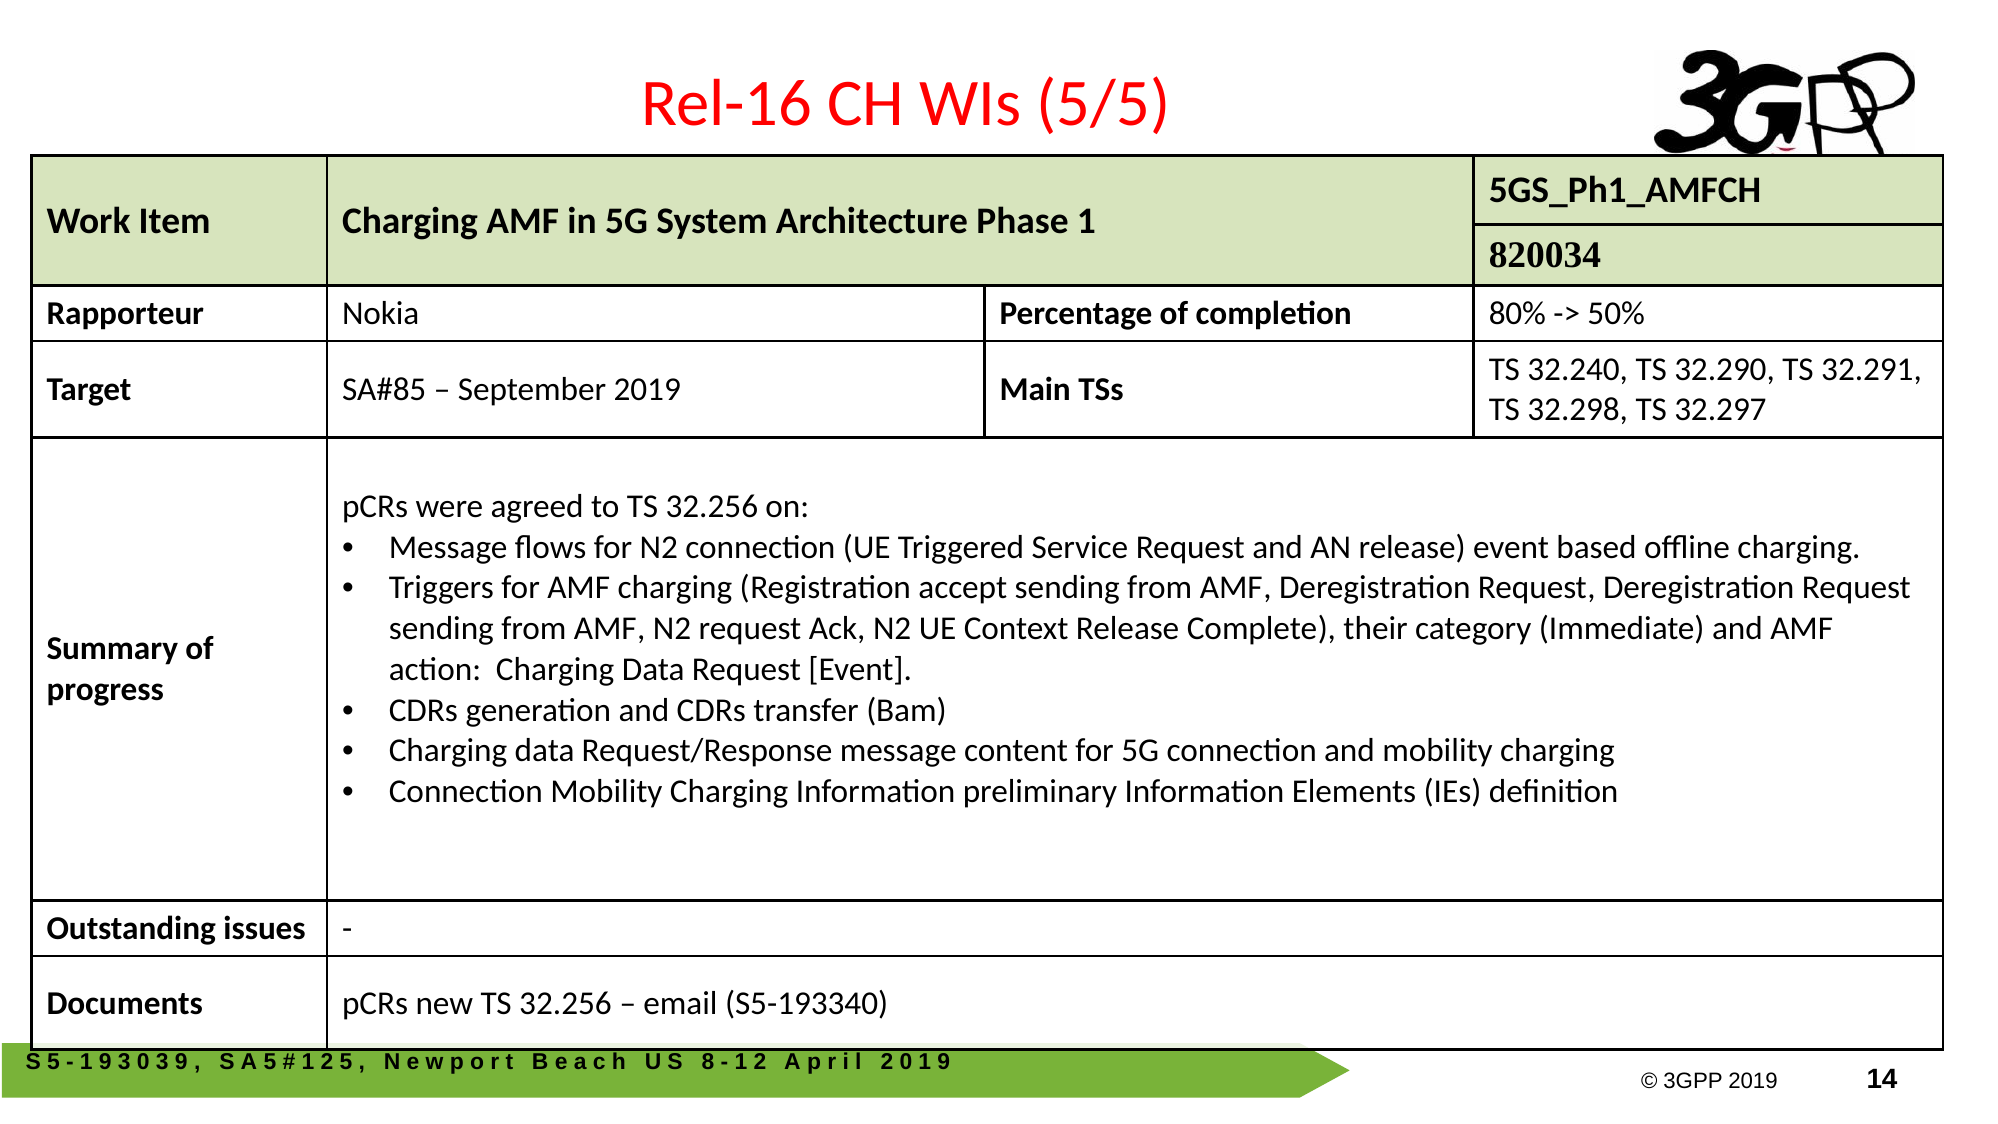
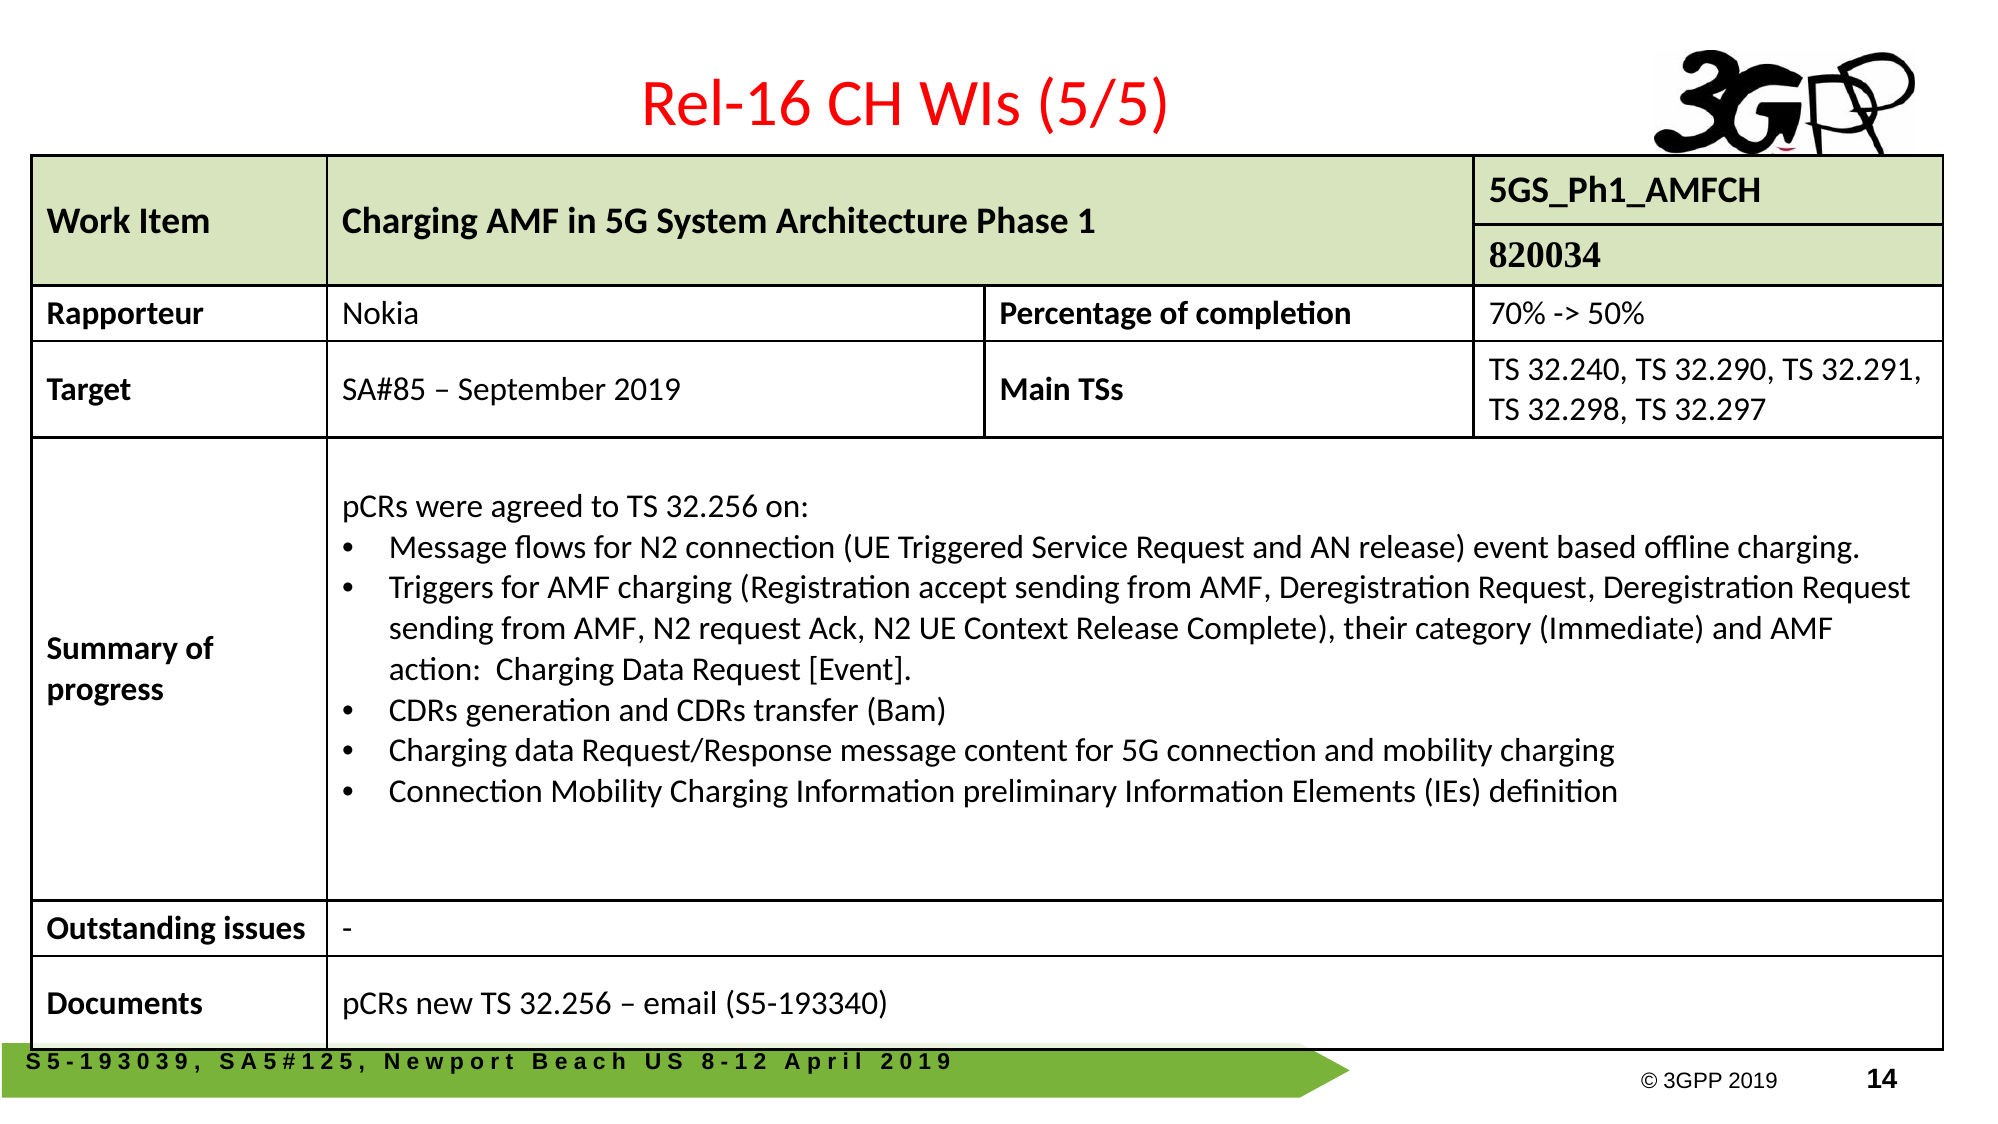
80%: 80% -> 70% (1517, 313)
